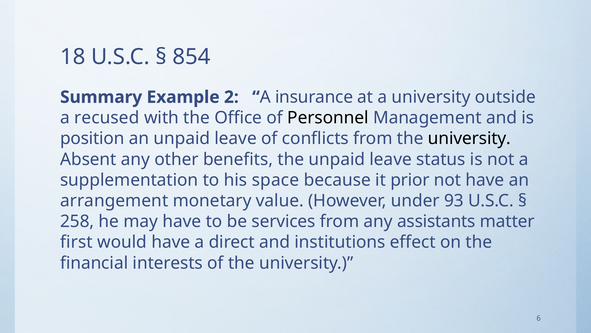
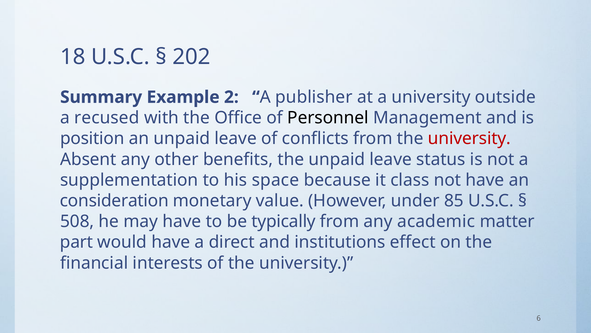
854: 854 -> 202 (192, 57)
insurance: insurance -> publisher (314, 97)
university colour: black -> red (469, 138)
prior: prior -> class (410, 180)
arrangement: arrangement -> consideration (114, 201)
93: 93 -> 85 (454, 201)
258: 258 -> 508 (77, 221)
services: services -> typically (284, 221)
assistants: assistants -> academic (436, 221)
first: first -> part (77, 242)
